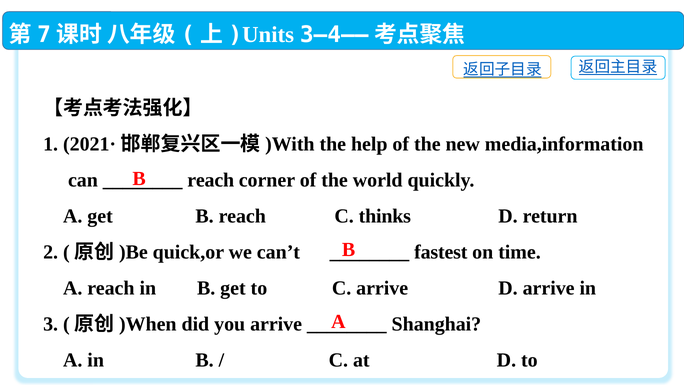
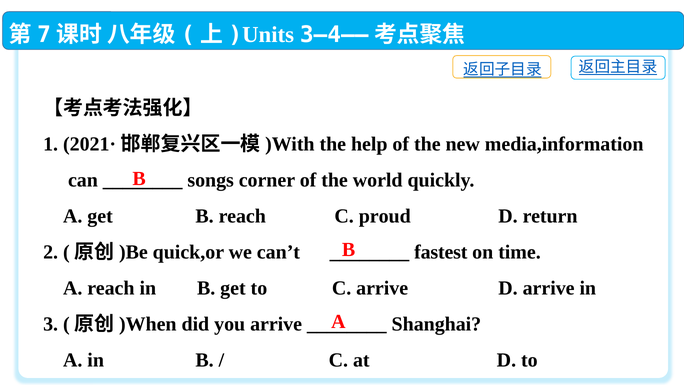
reach: reach -> songs (211, 180)
thinks: thinks -> proud (385, 216)
